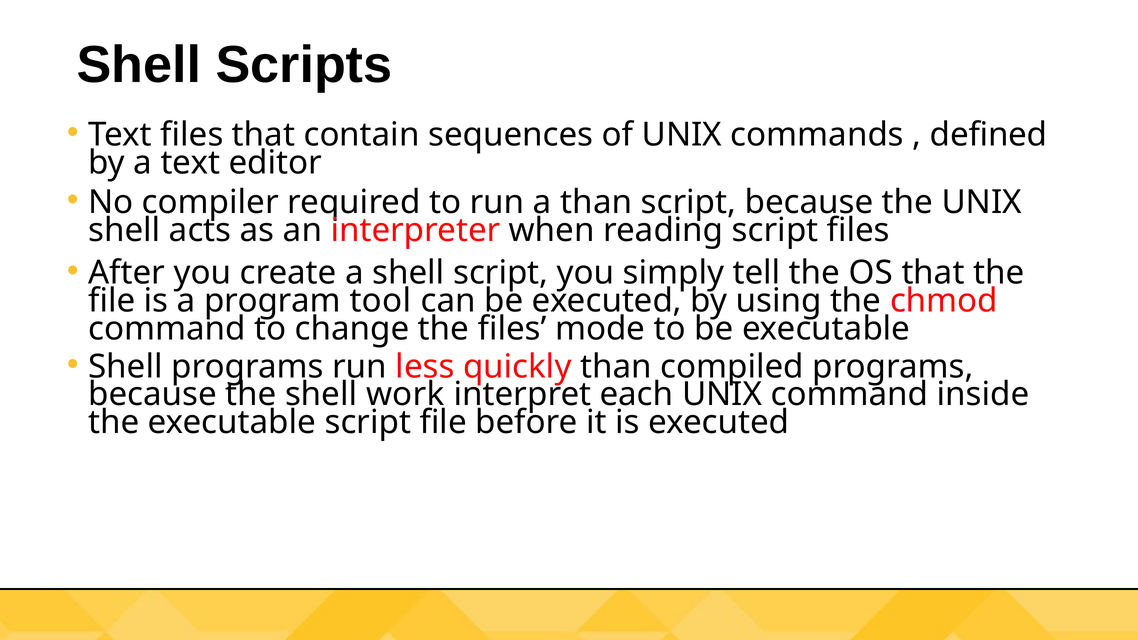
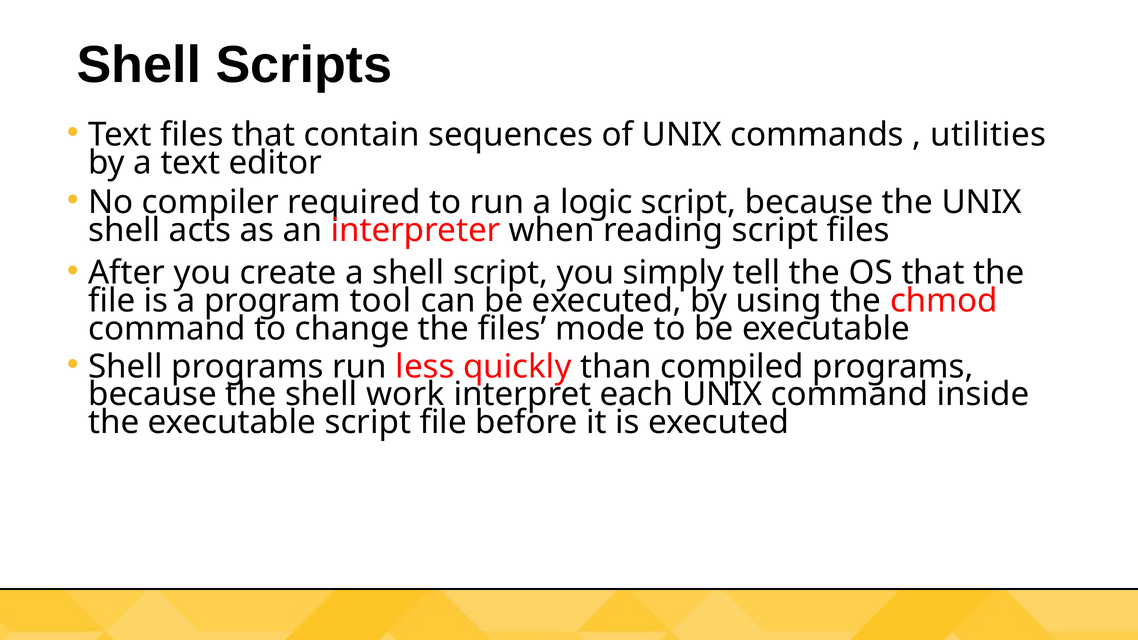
defined: defined -> utilities (988, 135)
a than: than -> logic (597, 202)
